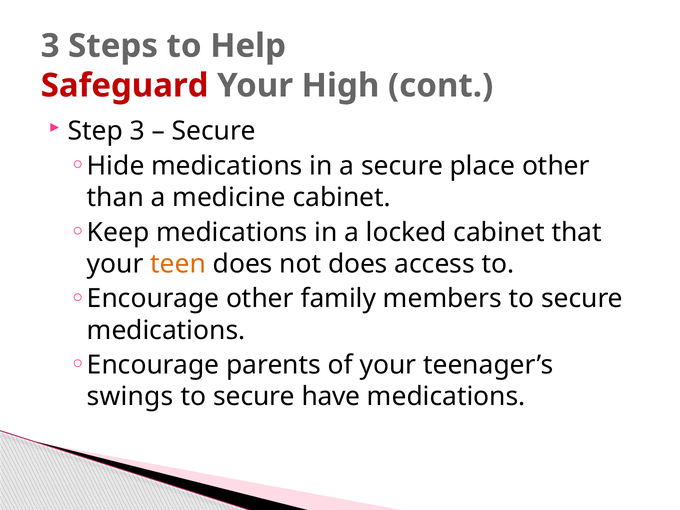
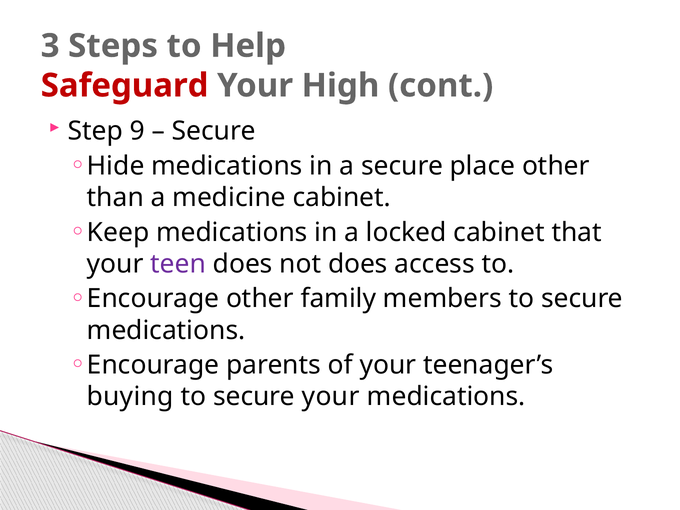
Step 3: 3 -> 9 (137, 131)
teen colour: orange -> purple (178, 264)
swings: swings -> buying (130, 397)
secure have: have -> your (331, 397)
